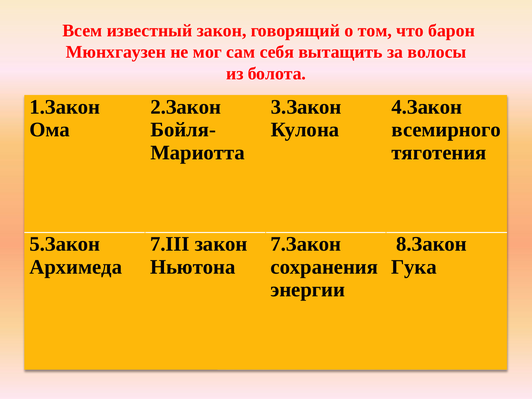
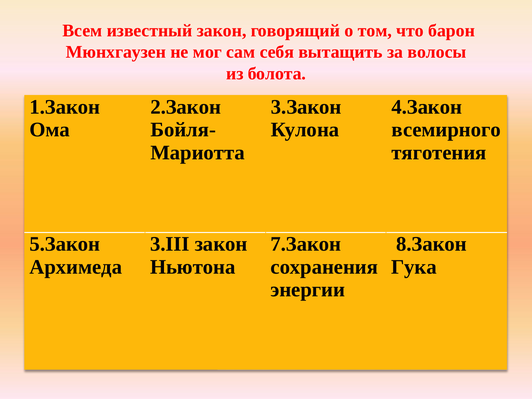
7.III: 7.III -> 3.III (170, 244)
